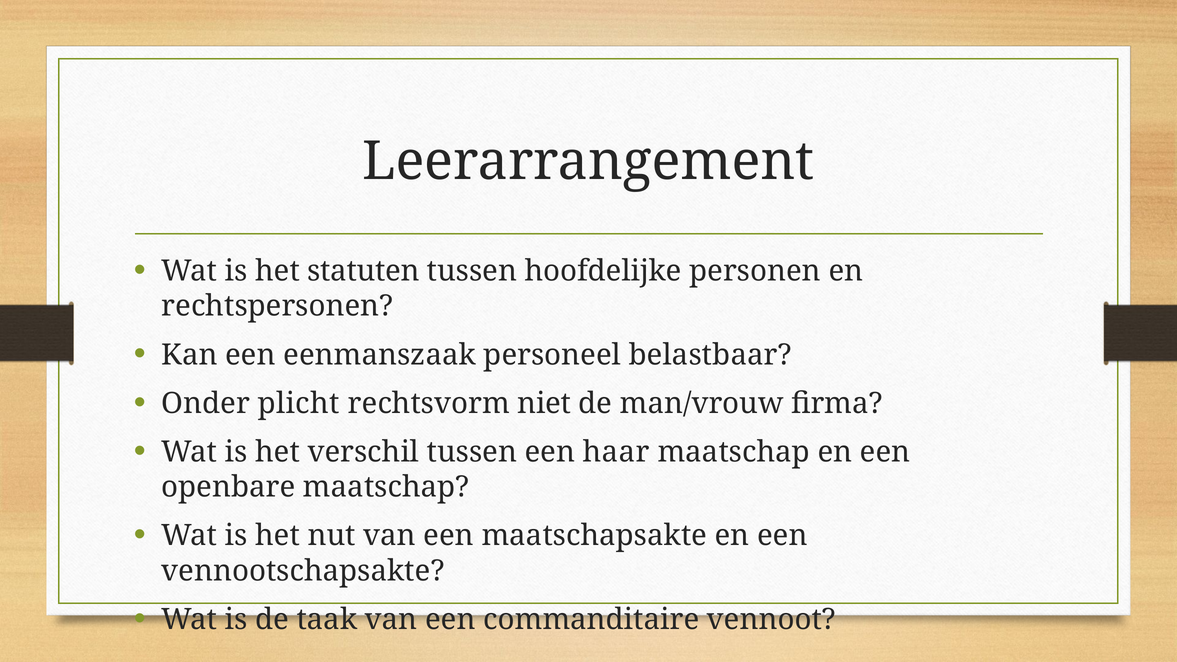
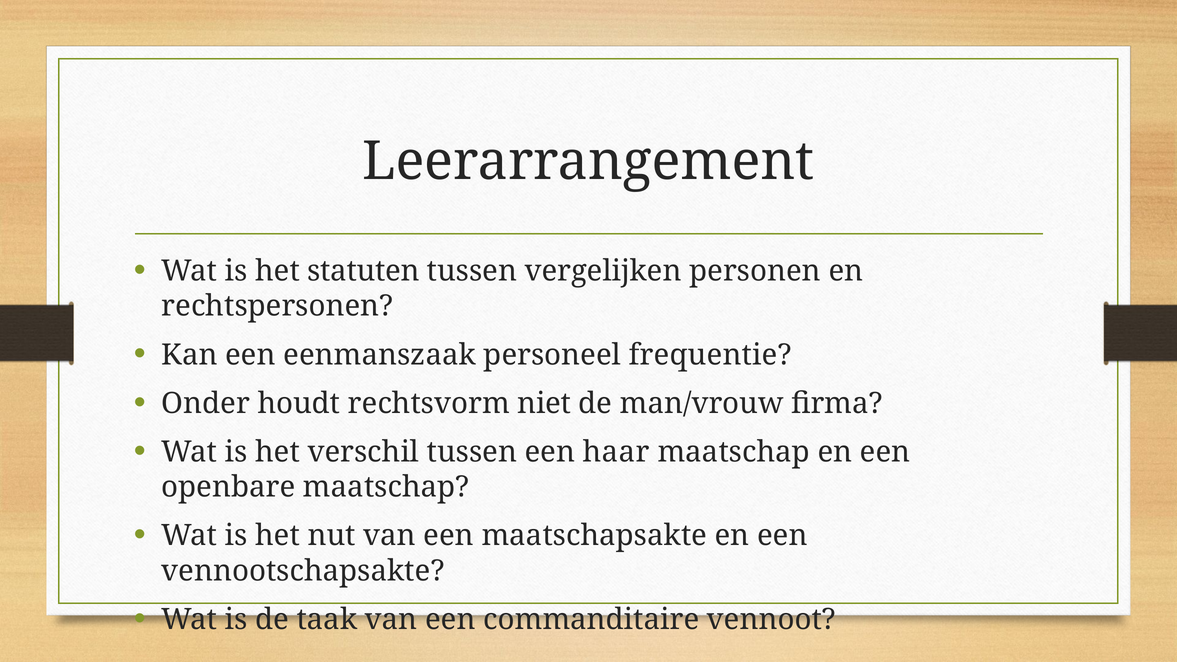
hoofdelijke: hoofdelijke -> vergelijken (603, 271)
belastbaar: belastbaar -> frequentie (710, 355)
plicht: plicht -> houdt (299, 403)
